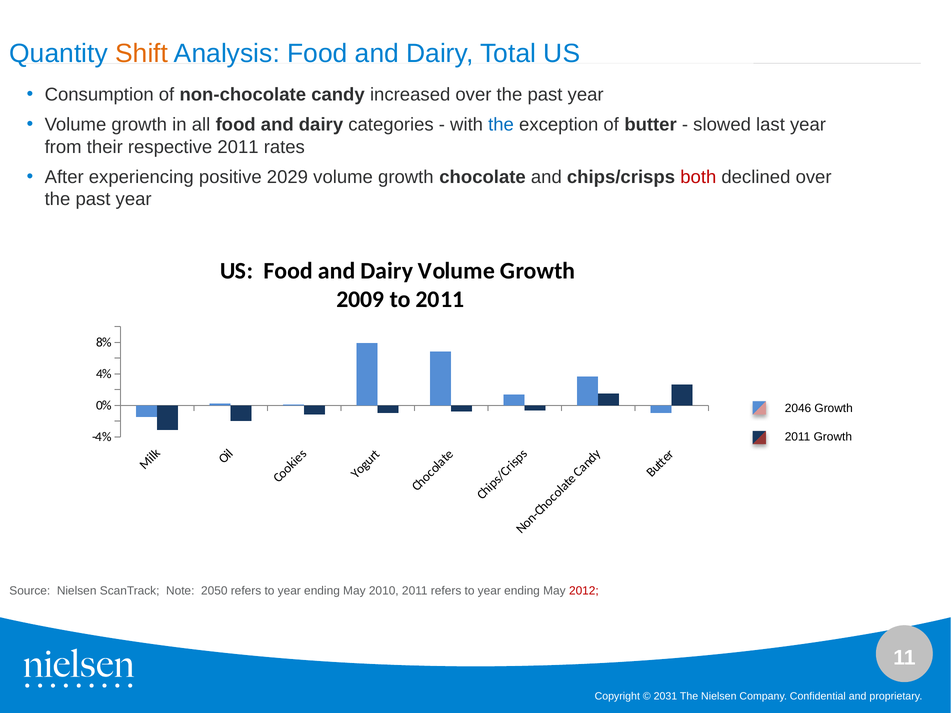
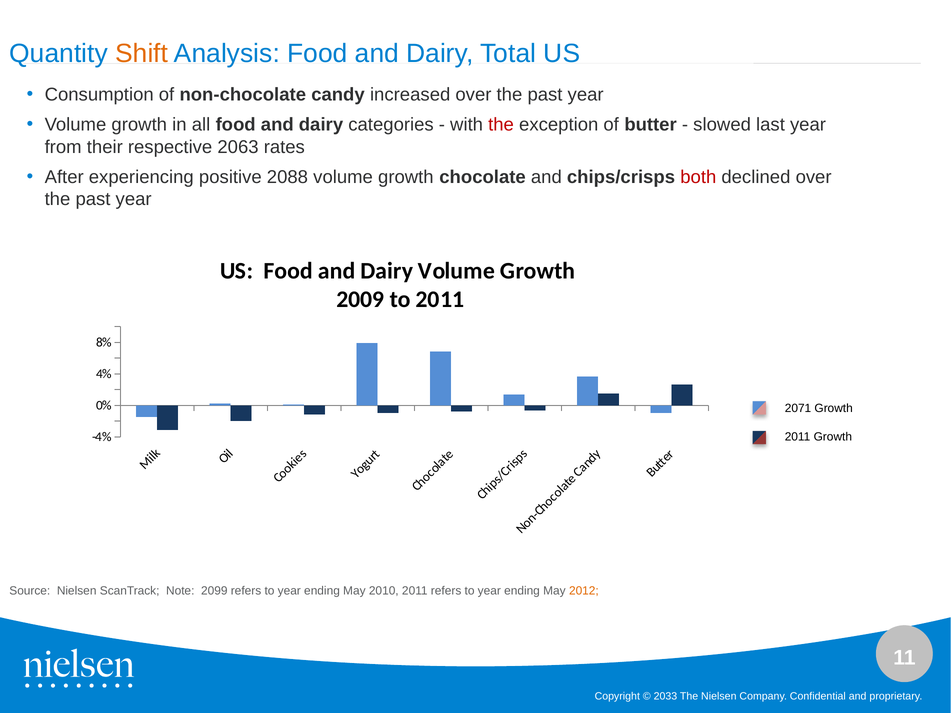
the colour: blue -> red (501, 125)
respective 2011: 2011 -> 2063 (238, 147)
2029: 2029 -> 2088 (287, 177)
2046: 2046 -> 2071 (798, 408)
2050: 2050 -> 2099 (214, 591)
2012 colour: red -> orange (584, 591)
2031: 2031 -> 2033 (665, 697)
